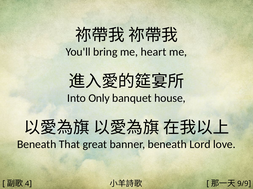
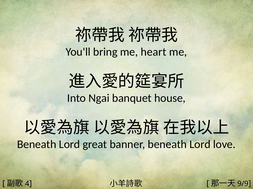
Only: Only -> Ngai (99, 98)
That: That -> Lord (70, 145)
